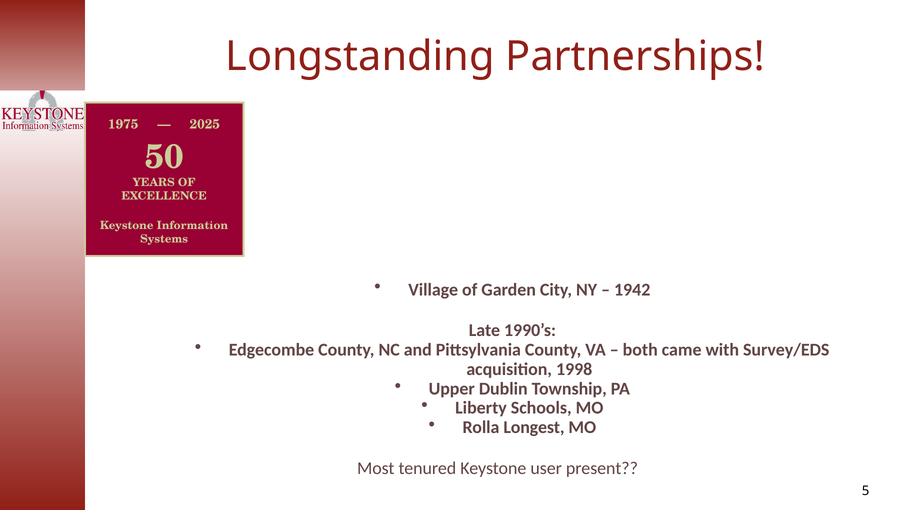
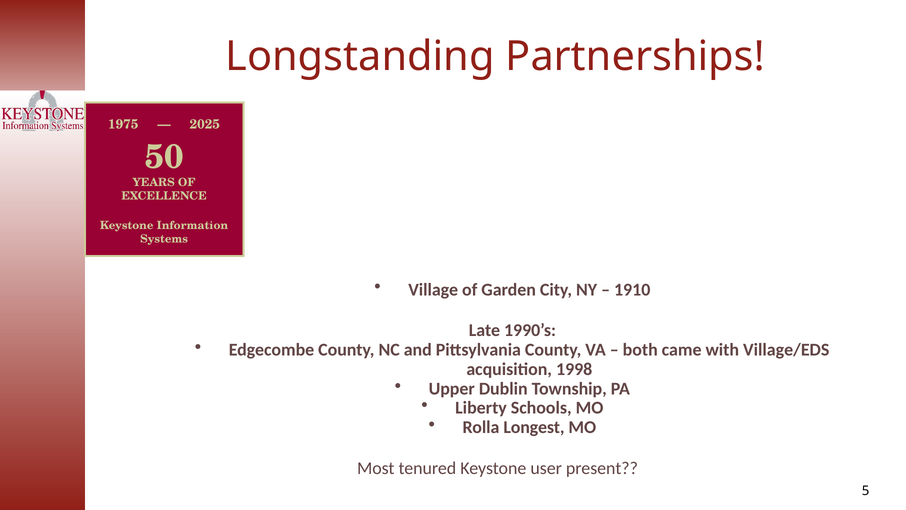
1942: 1942 -> 1910 (632, 289)
Survey/EDS: Survey/EDS -> Village/EDS (786, 350)
